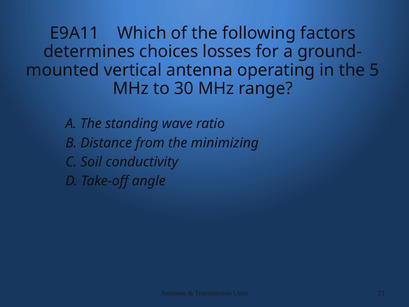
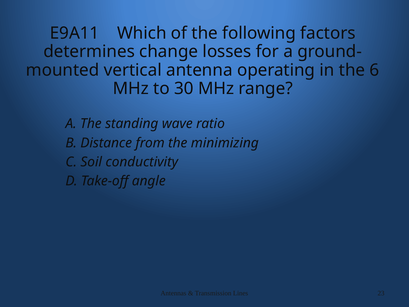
choices: choices -> change (169, 52)
5: 5 -> 6 (374, 70)
